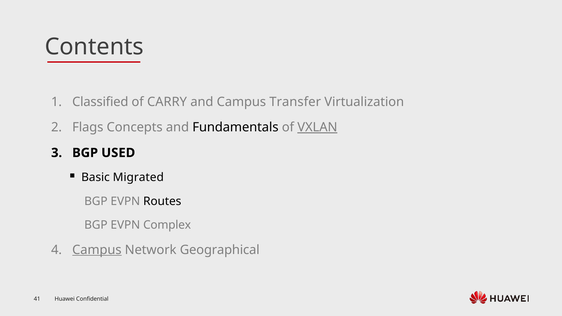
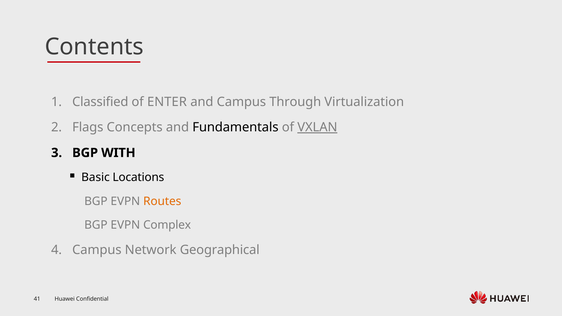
CARRY: CARRY -> ENTER (167, 102)
Transfer: Transfer -> Through (295, 102)
USED: USED -> WITH (118, 153)
Migrated: Migrated -> Locations (138, 177)
Routes colour: black -> orange (162, 201)
Campus underline: present -> none (97, 250)
